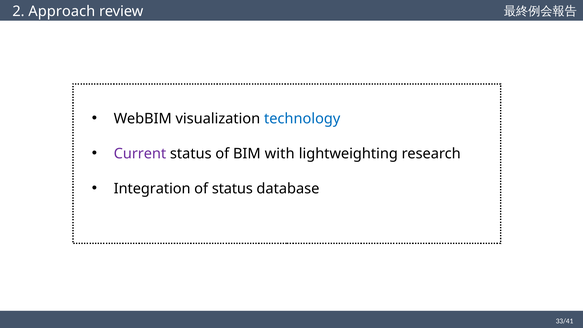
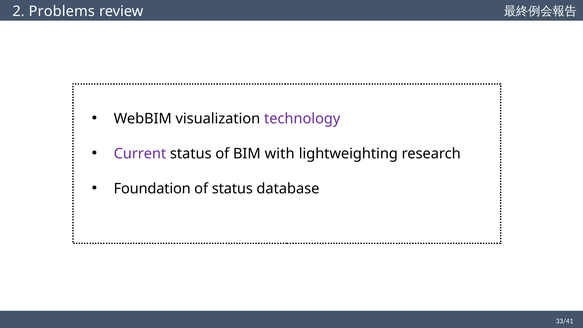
Approach: Approach -> Problems (62, 11)
technology colour: blue -> purple (302, 119)
Integration: Integration -> Foundation (152, 189)
